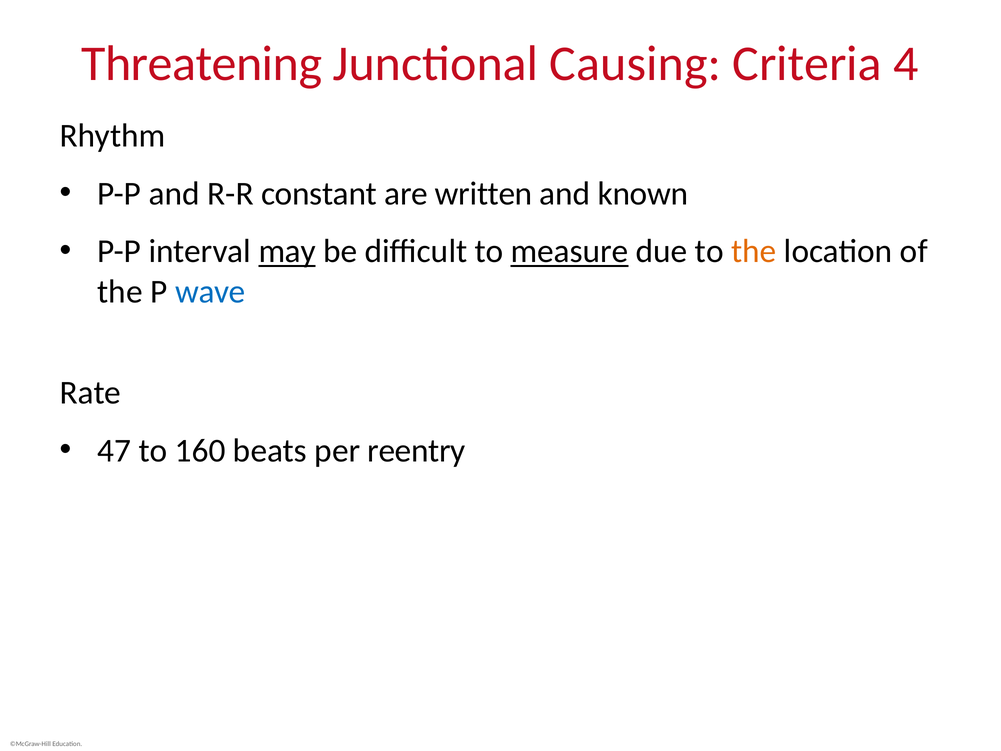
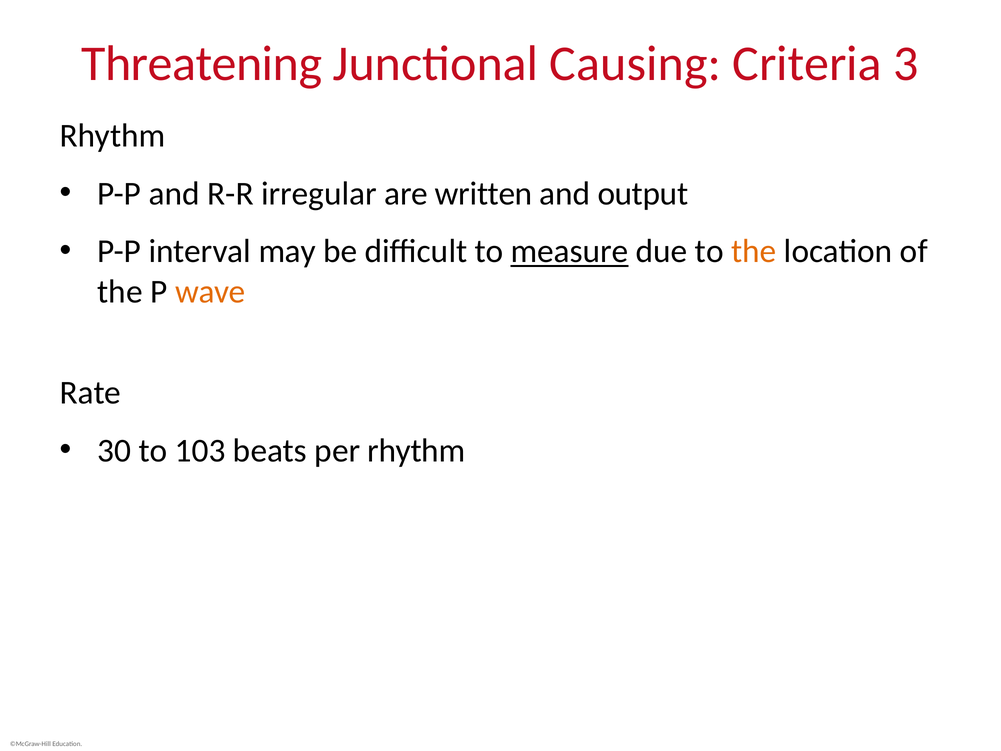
4: 4 -> 3 (906, 63)
constant: constant -> irregular (319, 194)
known: known -> output (643, 194)
may underline: present -> none (287, 251)
wave colour: blue -> orange (210, 291)
47: 47 -> 30 (114, 450)
160: 160 -> 103 (200, 450)
per reentry: reentry -> rhythm (416, 450)
